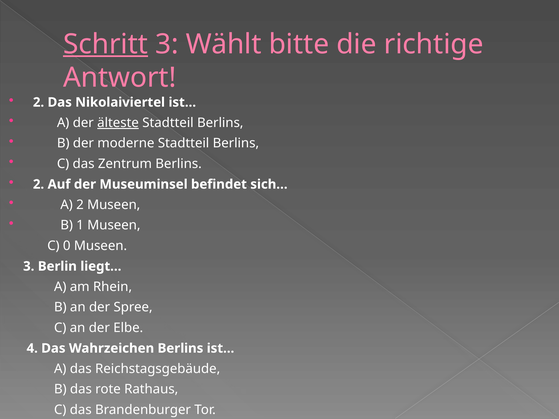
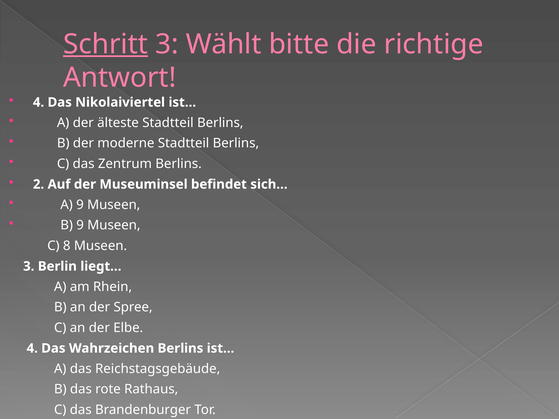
2: 2 -> 4 (39, 102)
älteste underline: present -> none (118, 123)
A 2: 2 -> 9 (80, 205)
B 1: 1 -> 9 (80, 225)
0: 0 -> 8 (67, 246)
